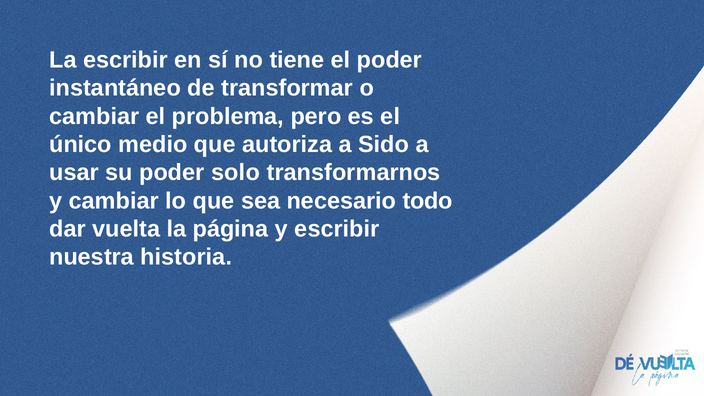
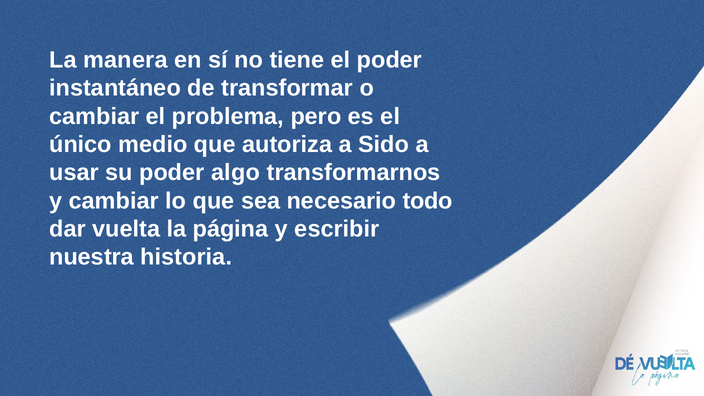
La escribir: escribir -> manera (125, 60)
solo: solo -> algo (236, 173)
